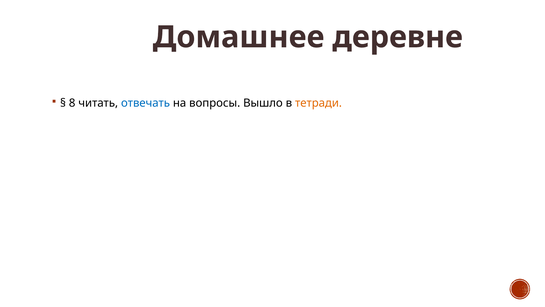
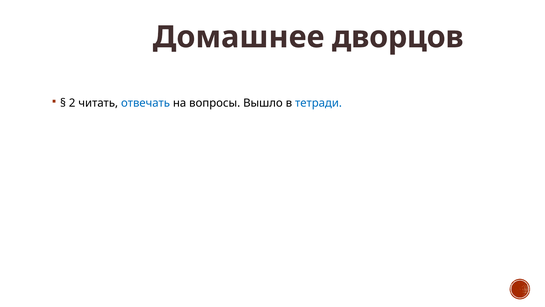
деревне: деревне -> дворцов (398, 37)
8: 8 -> 2 (72, 103)
тетради colour: orange -> blue (318, 103)
